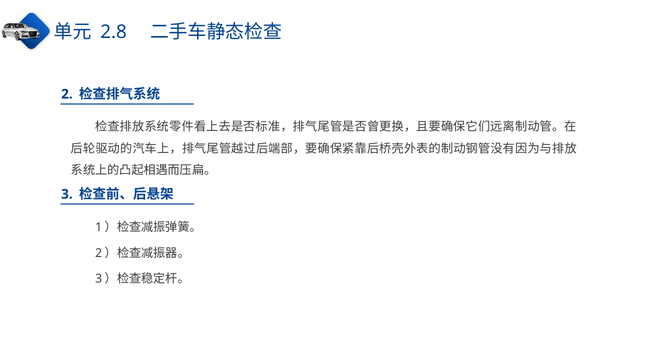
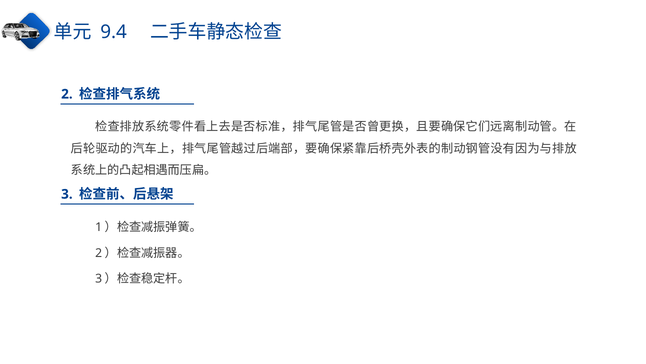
2.8: 2.8 -> 9.4 (114, 32)
